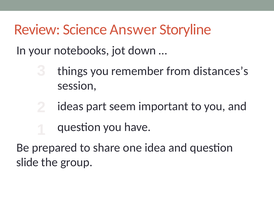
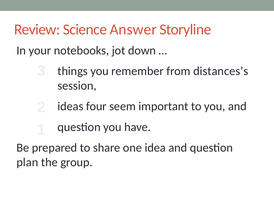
part: part -> four (96, 107)
slide: slide -> plan (27, 163)
